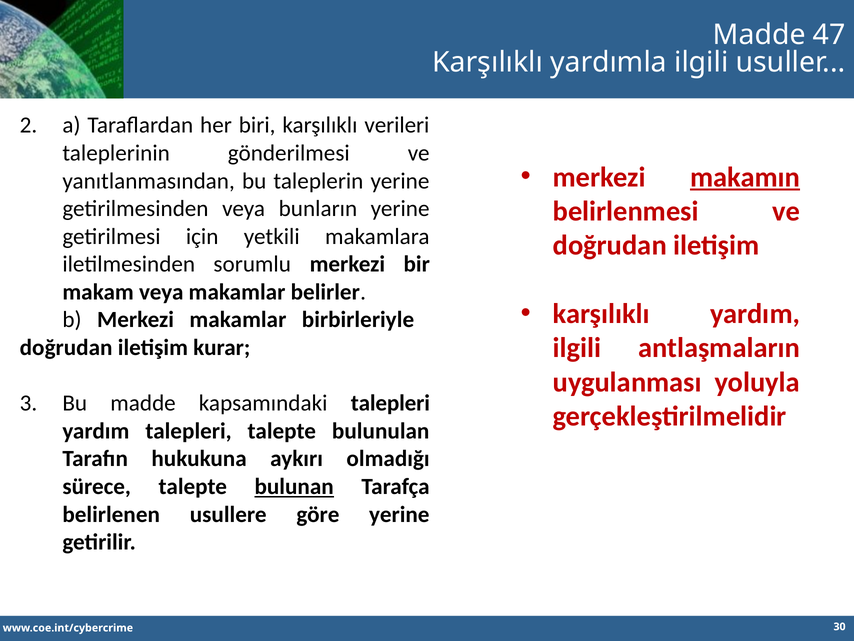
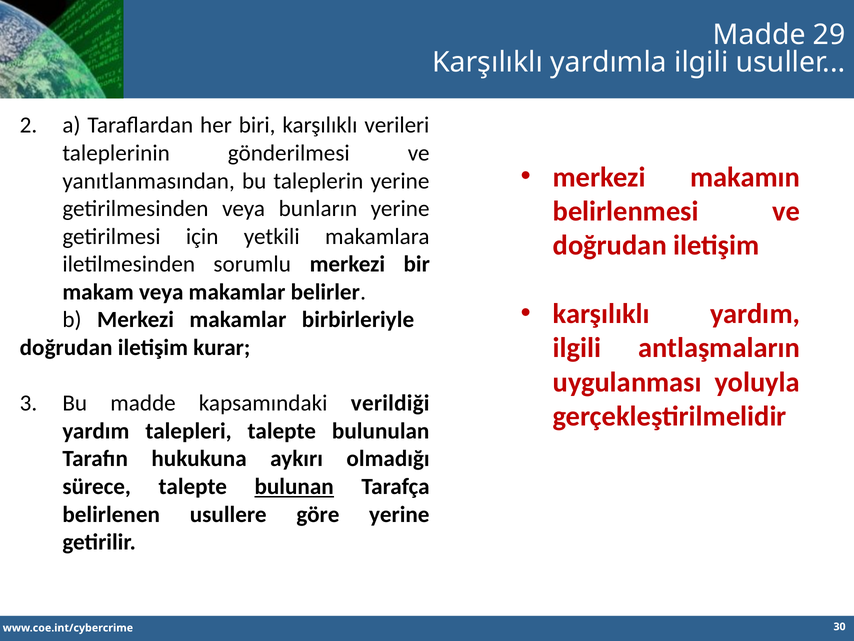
47: 47 -> 29 (829, 35)
makamın underline: present -> none (745, 177)
kapsamındaki talepleri: talepleri -> verildiği (390, 403)
